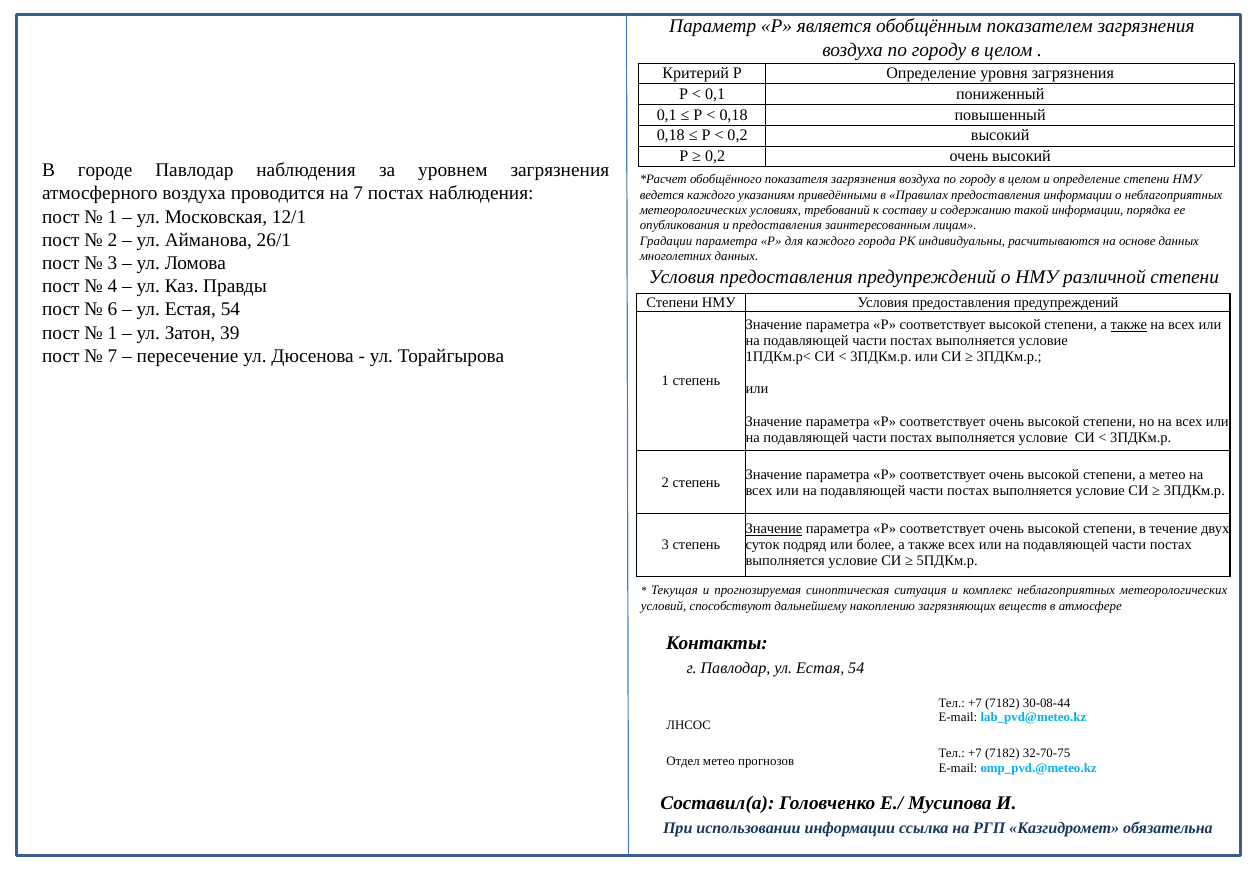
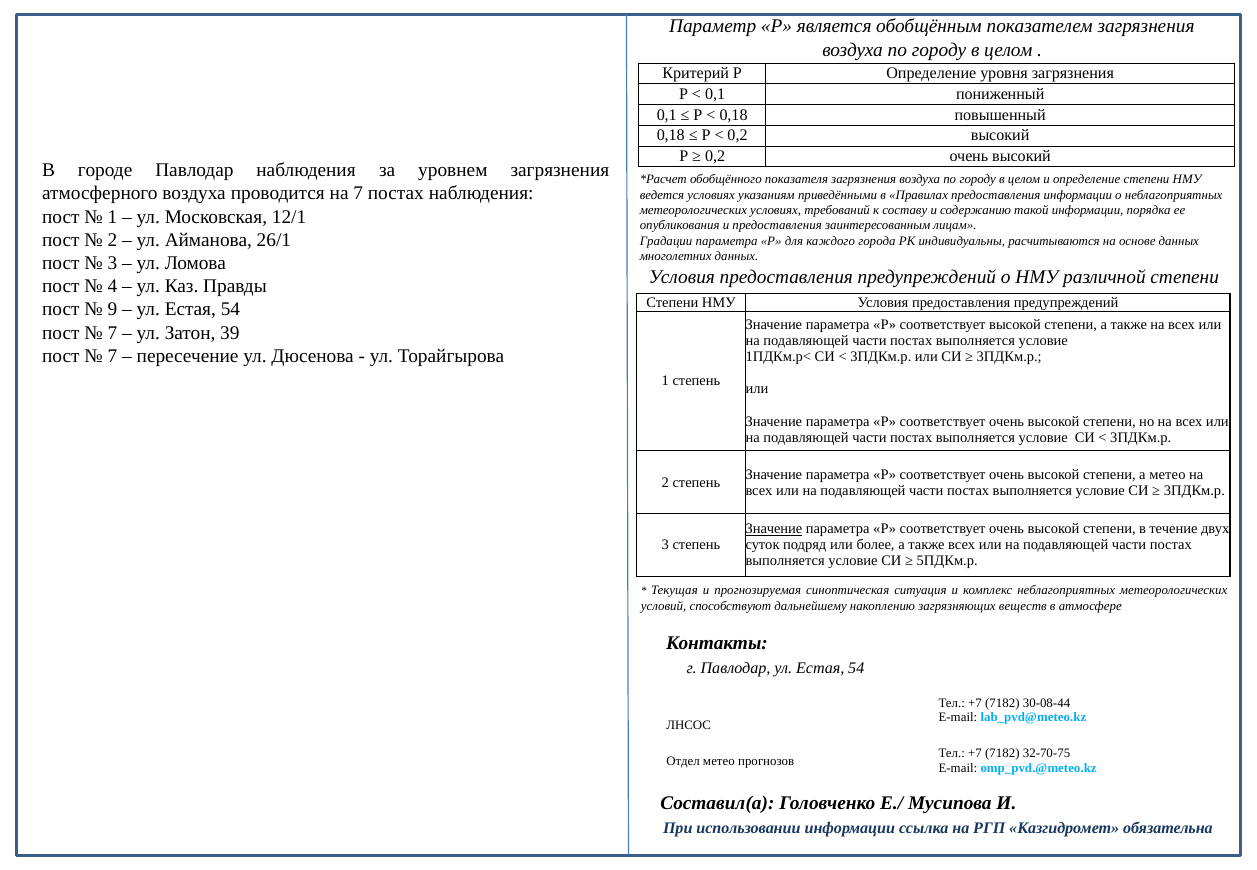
ведется каждого: каждого -> условиях (711, 195)
6: 6 -> 9 (112, 310)
также underline: present -> none (1129, 325)
1: 1 -> 7 (112, 333)
